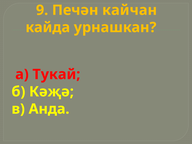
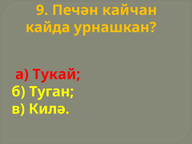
Кәҗә: Кәҗә -> Туган (52, 92)
Анда: Анда -> Килә (49, 109)
